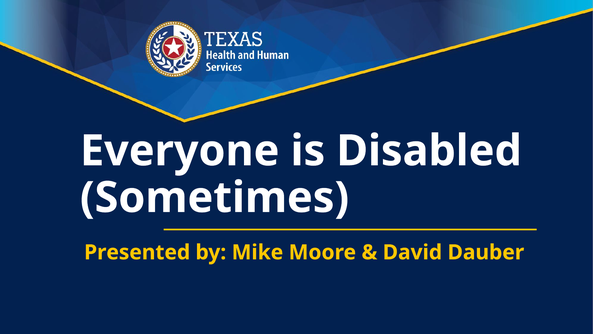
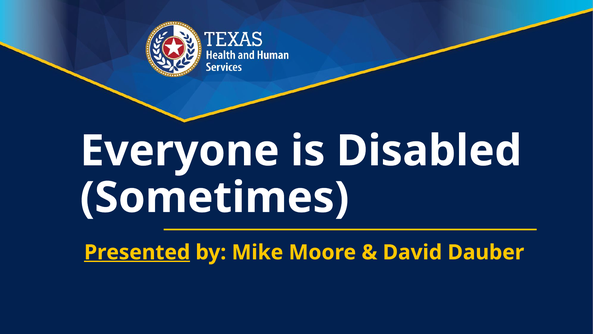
Presented underline: none -> present (137, 252)
